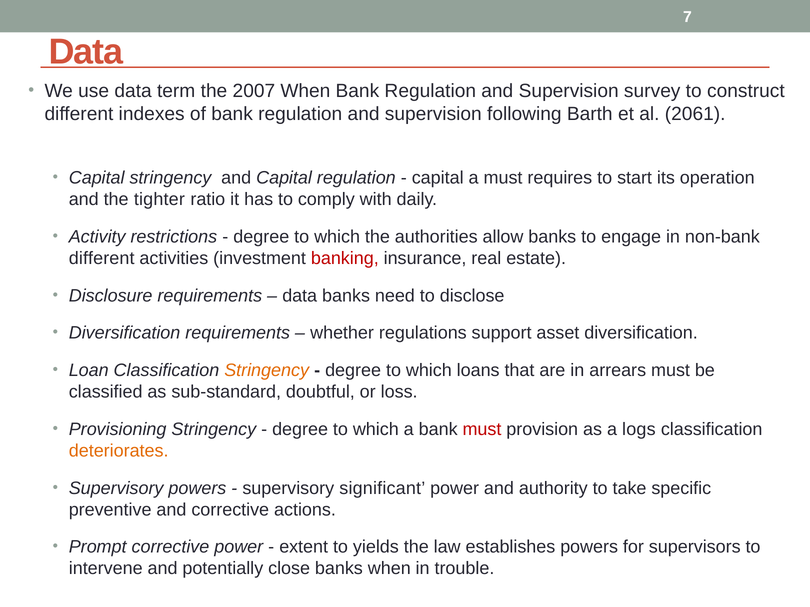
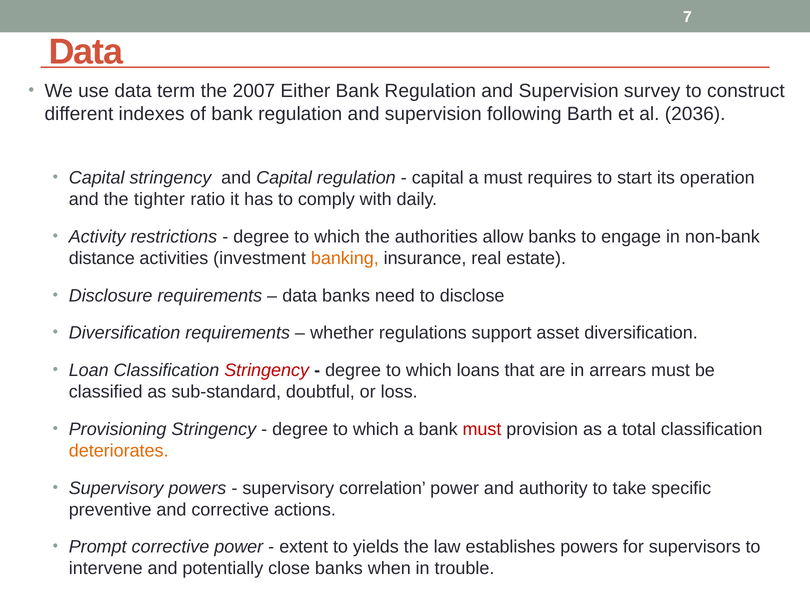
2007 When: When -> Either (305, 91)
2061: 2061 -> 2036 (695, 114)
different: different -> distance (102, 259)
banking colour: red -> orange (345, 259)
Stringency colour: orange -> red (267, 371)
logs: logs -> total (639, 430)
significant: significant -> correlation (382, 489)
